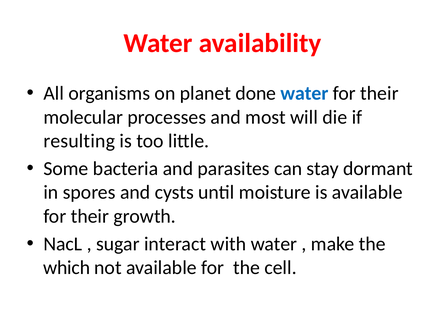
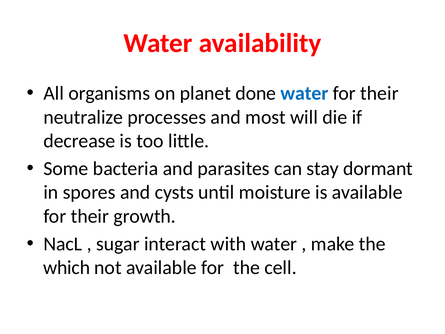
molecular: molecular -> neutralize (83, 117)
resulting: resulting -> decrease (79, 141)
